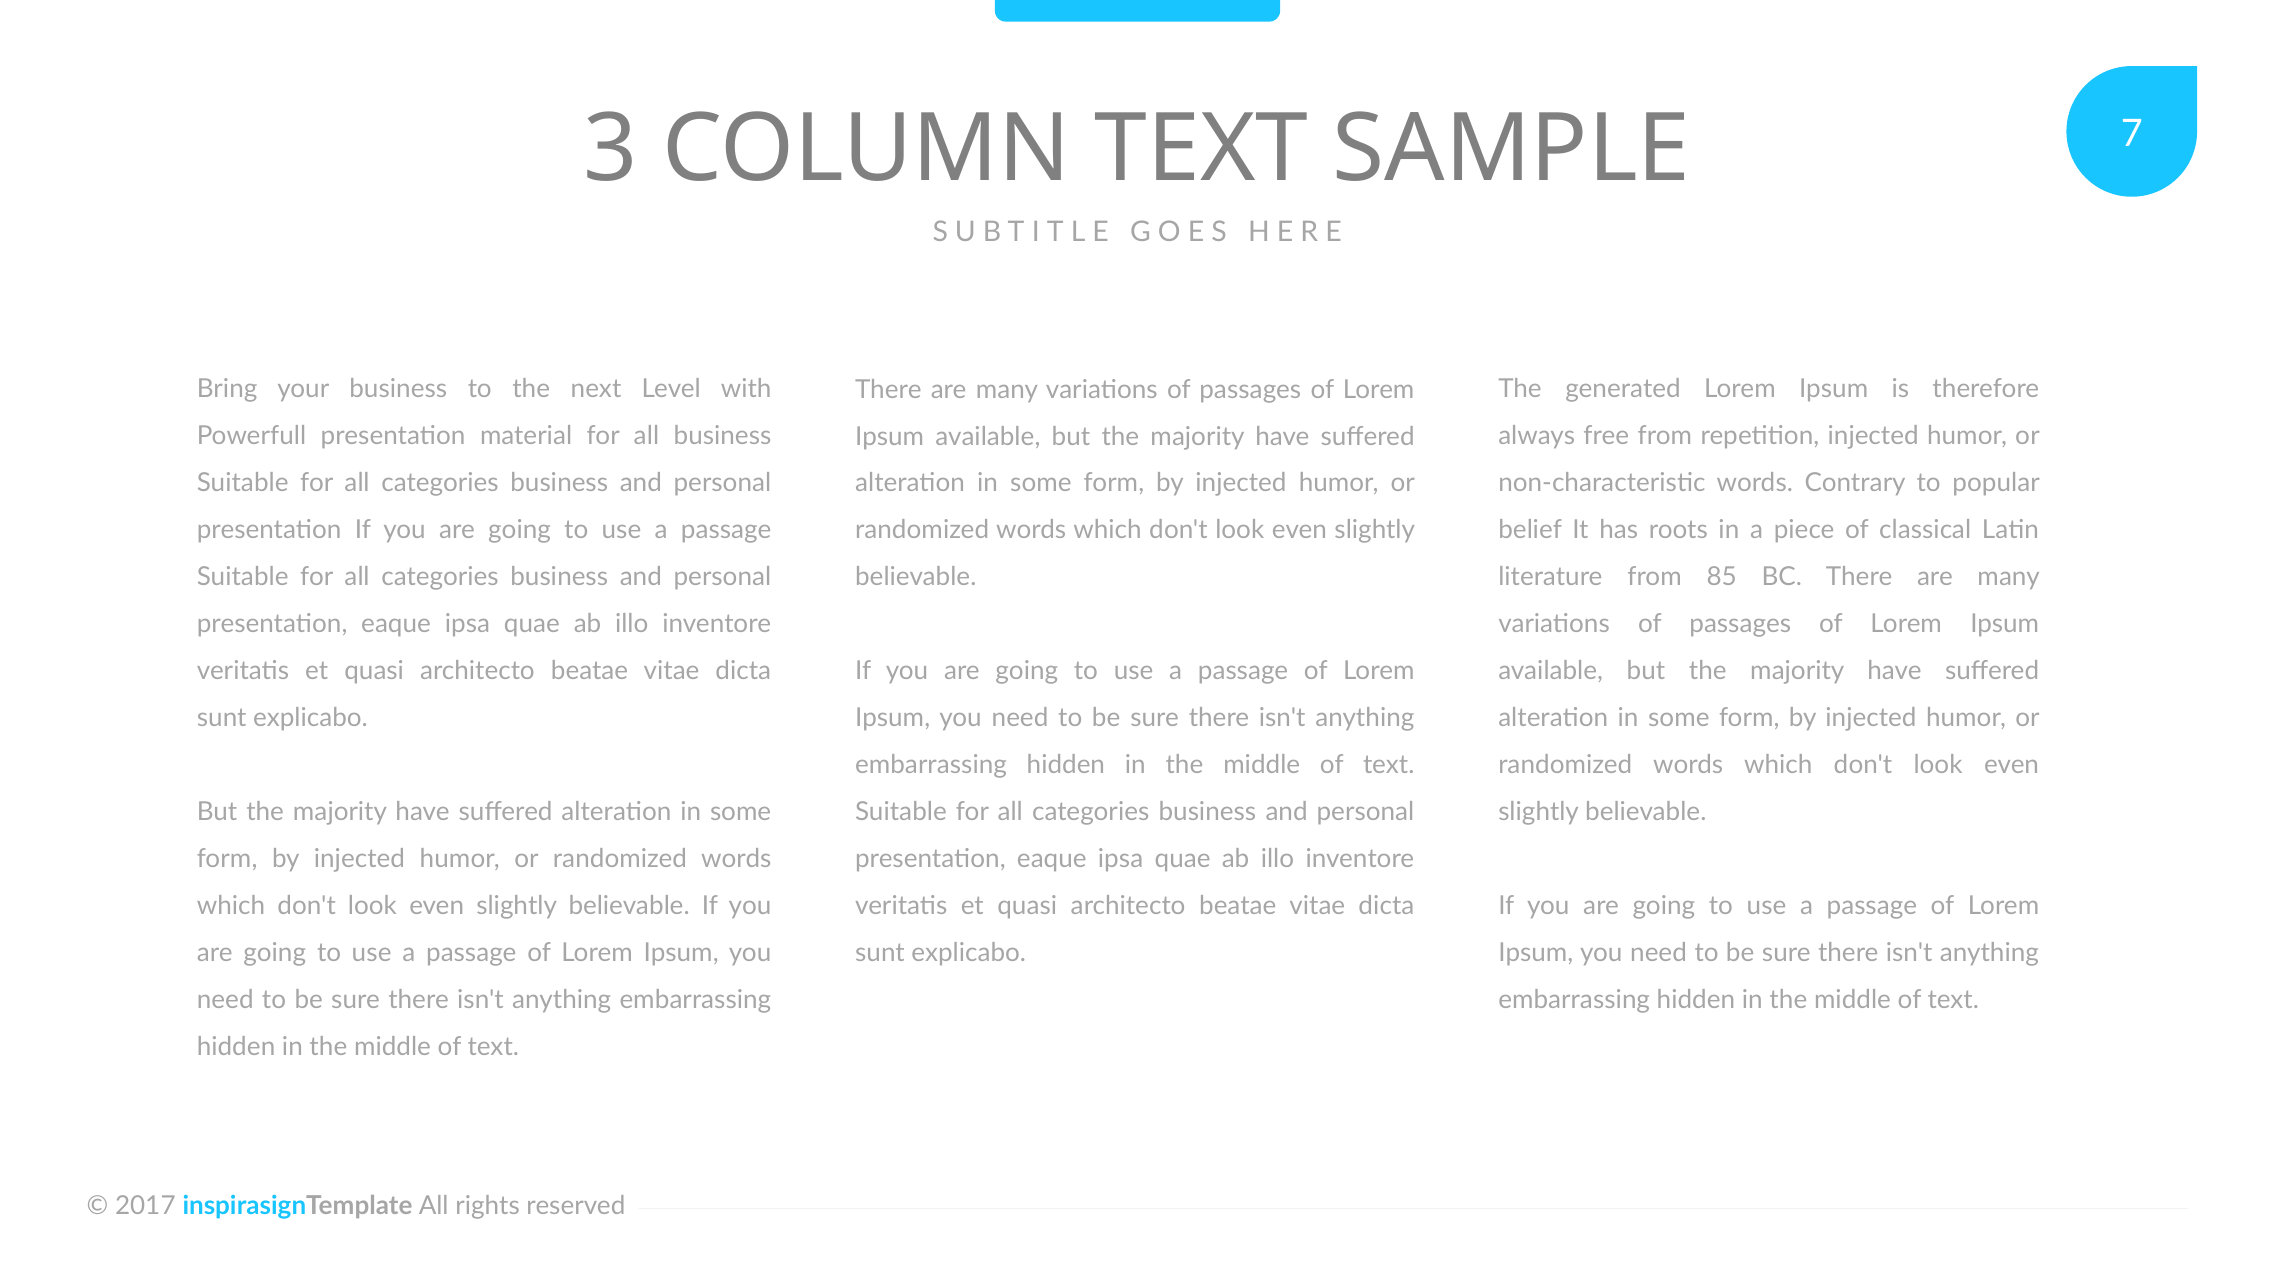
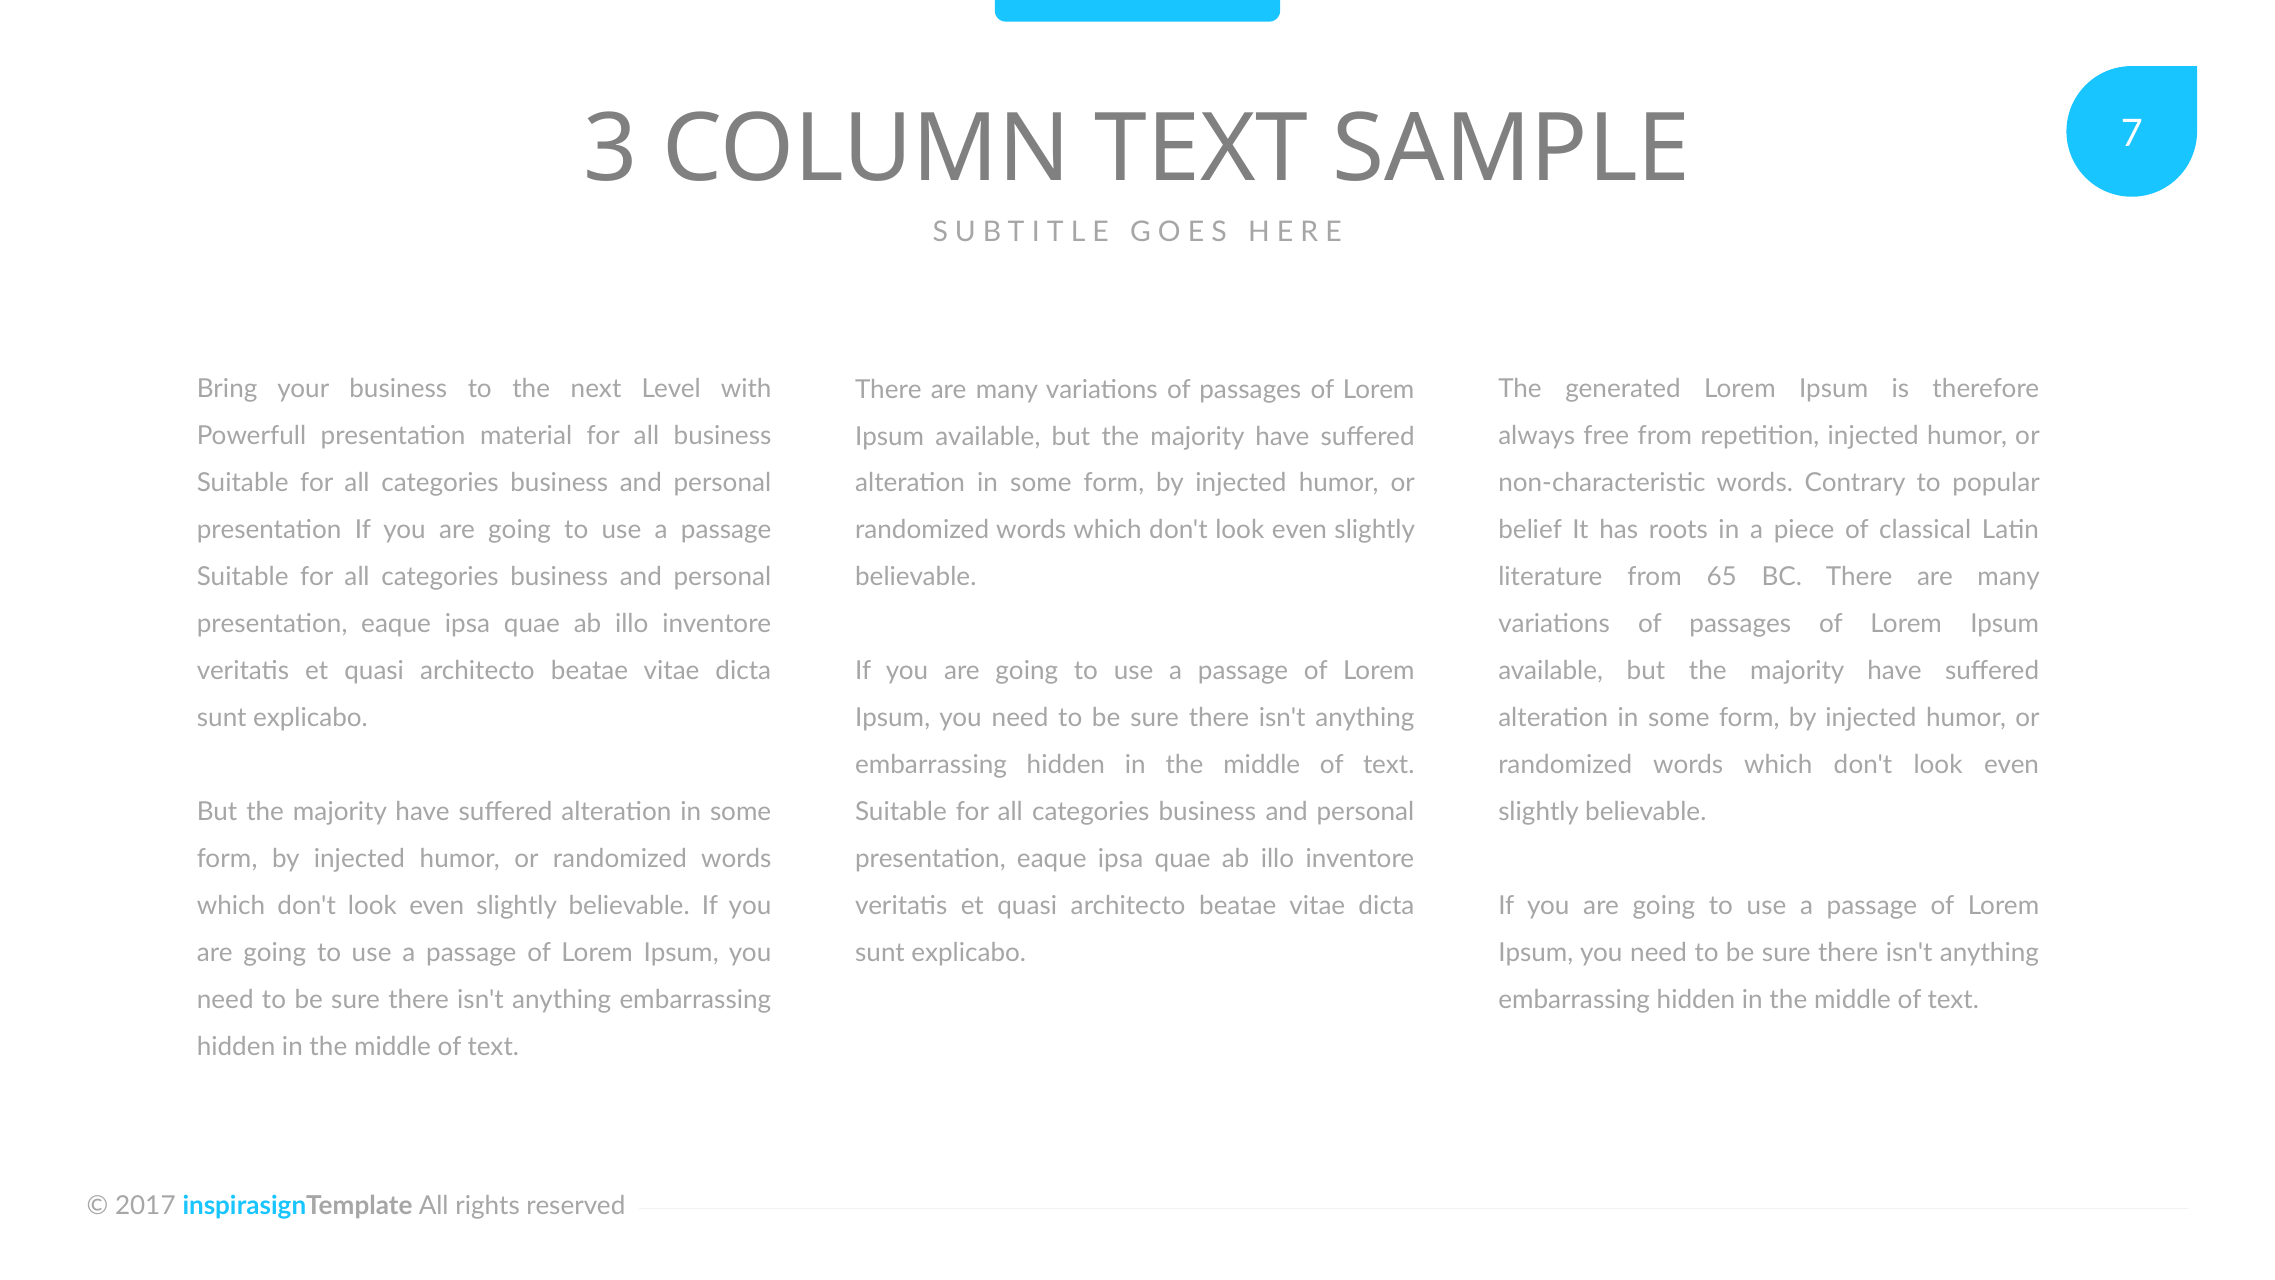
85: 85 -> 65 (1722, 577)
